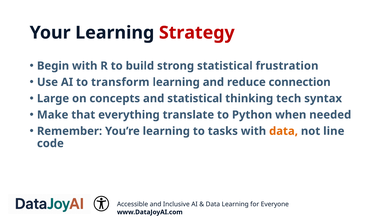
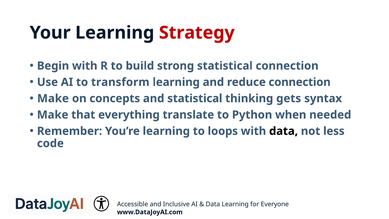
statistical frustration: frustration -> connection (287, 66)
Large: Large -> Make (53, 98)
tech: tech -> gets (289, 98)
tasks: tasks -> loops (223, 131)
data colour: orange -> black (284, 131)
line: line -> less (334, 131)
